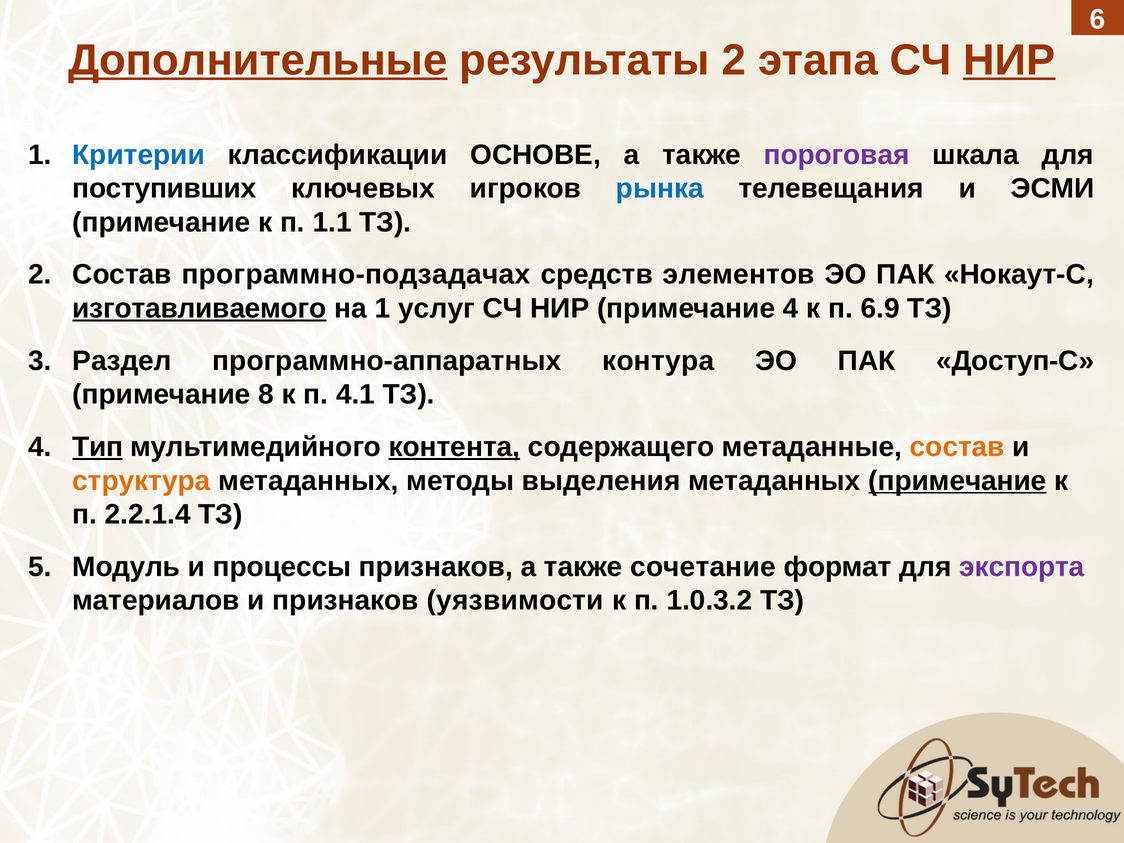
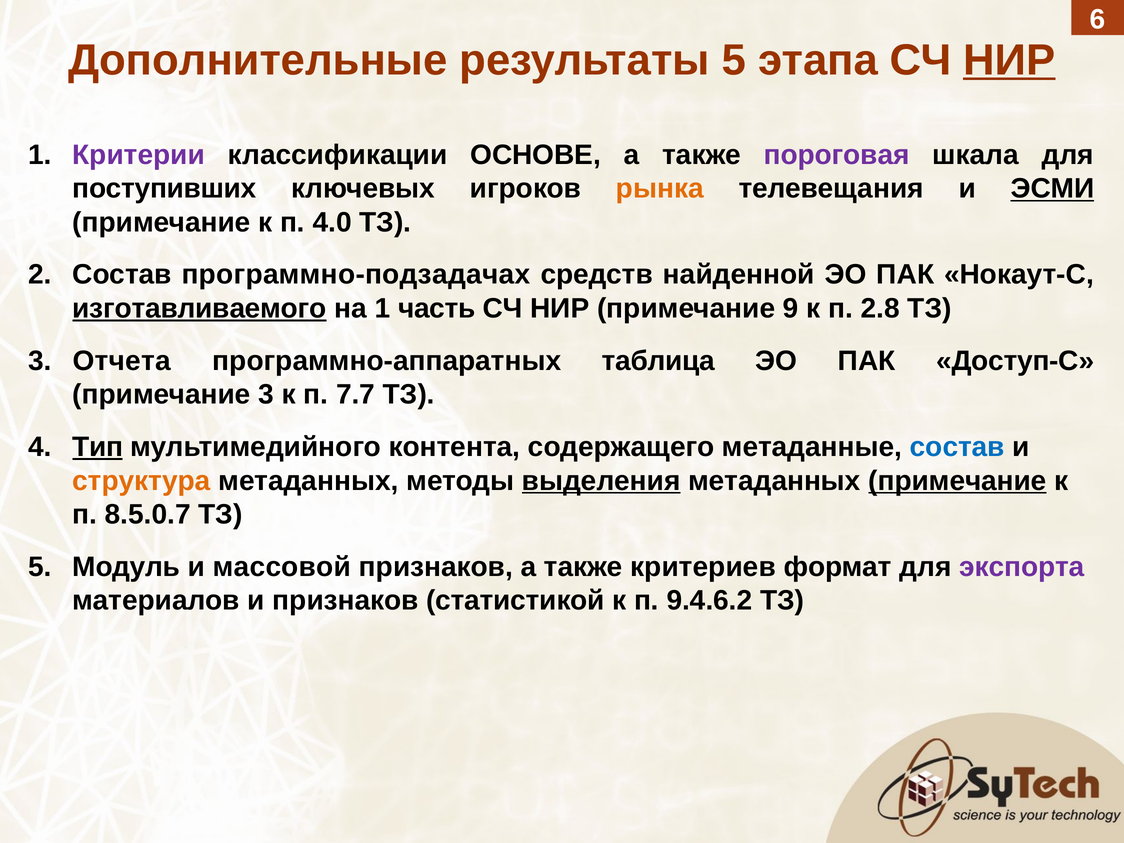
Дополнительные underline: present -> none (258, 60)
результаты 2: 2 -> 5 (734, 60)
Критерии colour: blue -> purple (139, 155)
рынка colour: blue -> orange (660, 189)
ЭСМИ underline: none -> present (1052, 189)
1.1: 1.1 -> 4.0 (332, 222)
элементов: элементов -> найденной (739, 275)
услуг: услуг -> часть (437, 308)
примечание 4: 4 -> 9 (791, 308)
6.9: 6.9 -> 2.8 (880, 308)
Раздел: Раздел -> Отчета (122, 361)
контура: контура -> таблица (658, 361)
примечание 8: 8 -> 3 (266, 395)
4.1: 4.1 -> 7.7 (356, 395)
контента underline: present -> none (454, 447)
состав colour: orange -> blue (957, 447)
выделения underline: none -> present (601, 481)
2.2.1.4: 2.2.1.4 -> 8.5.0.7 (148, 514)
процессы: процессы -> массовой (282, 567)
сочетание: сочетание -> критериев (703, 567)
уязвимости: уязвимости -> статистикой (515, 601)
1.0.3.2: 1.0.3.2 -> 9.4.6.2 (709, 601)
